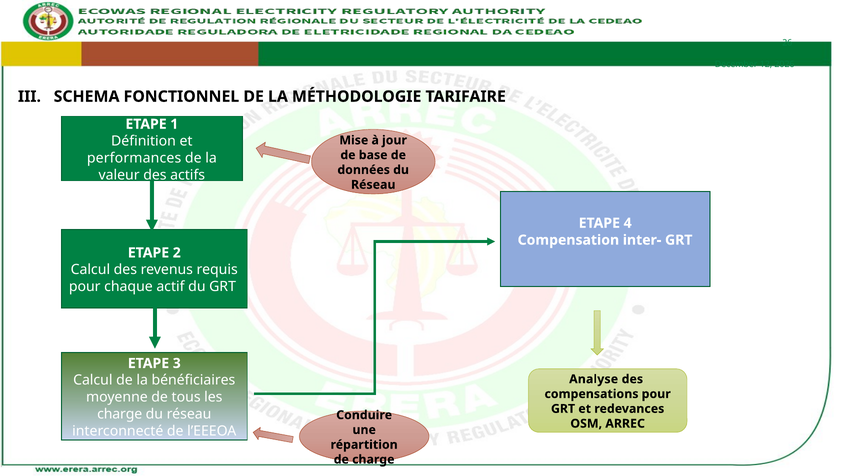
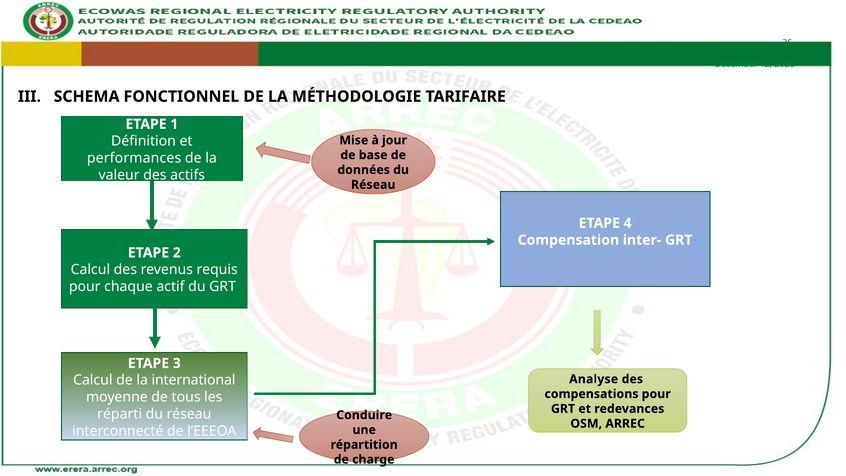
bénéficiaires: bénéficiaires -> international (193, 380)
charge: charge -> réparti (120, 414)
